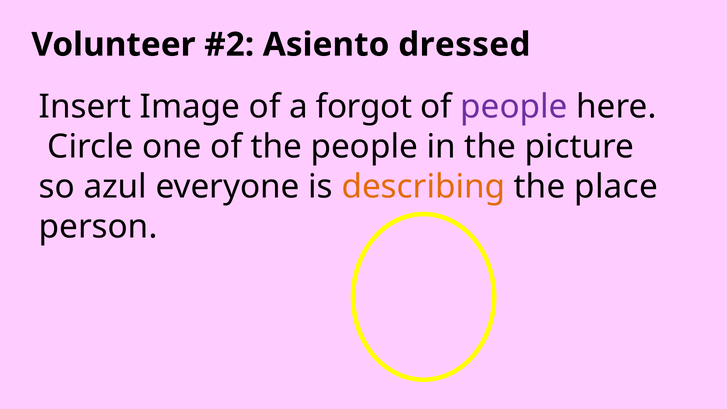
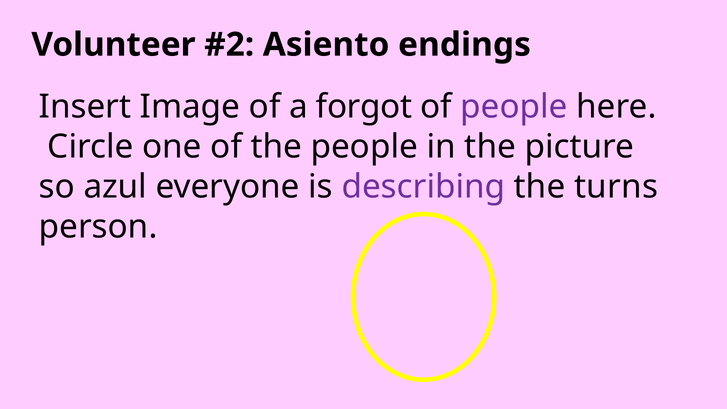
dressed: dressed -> endings (464, 45)
describing colour: orange -> purple (423, 187)
place: place -> turns (616, 187)
